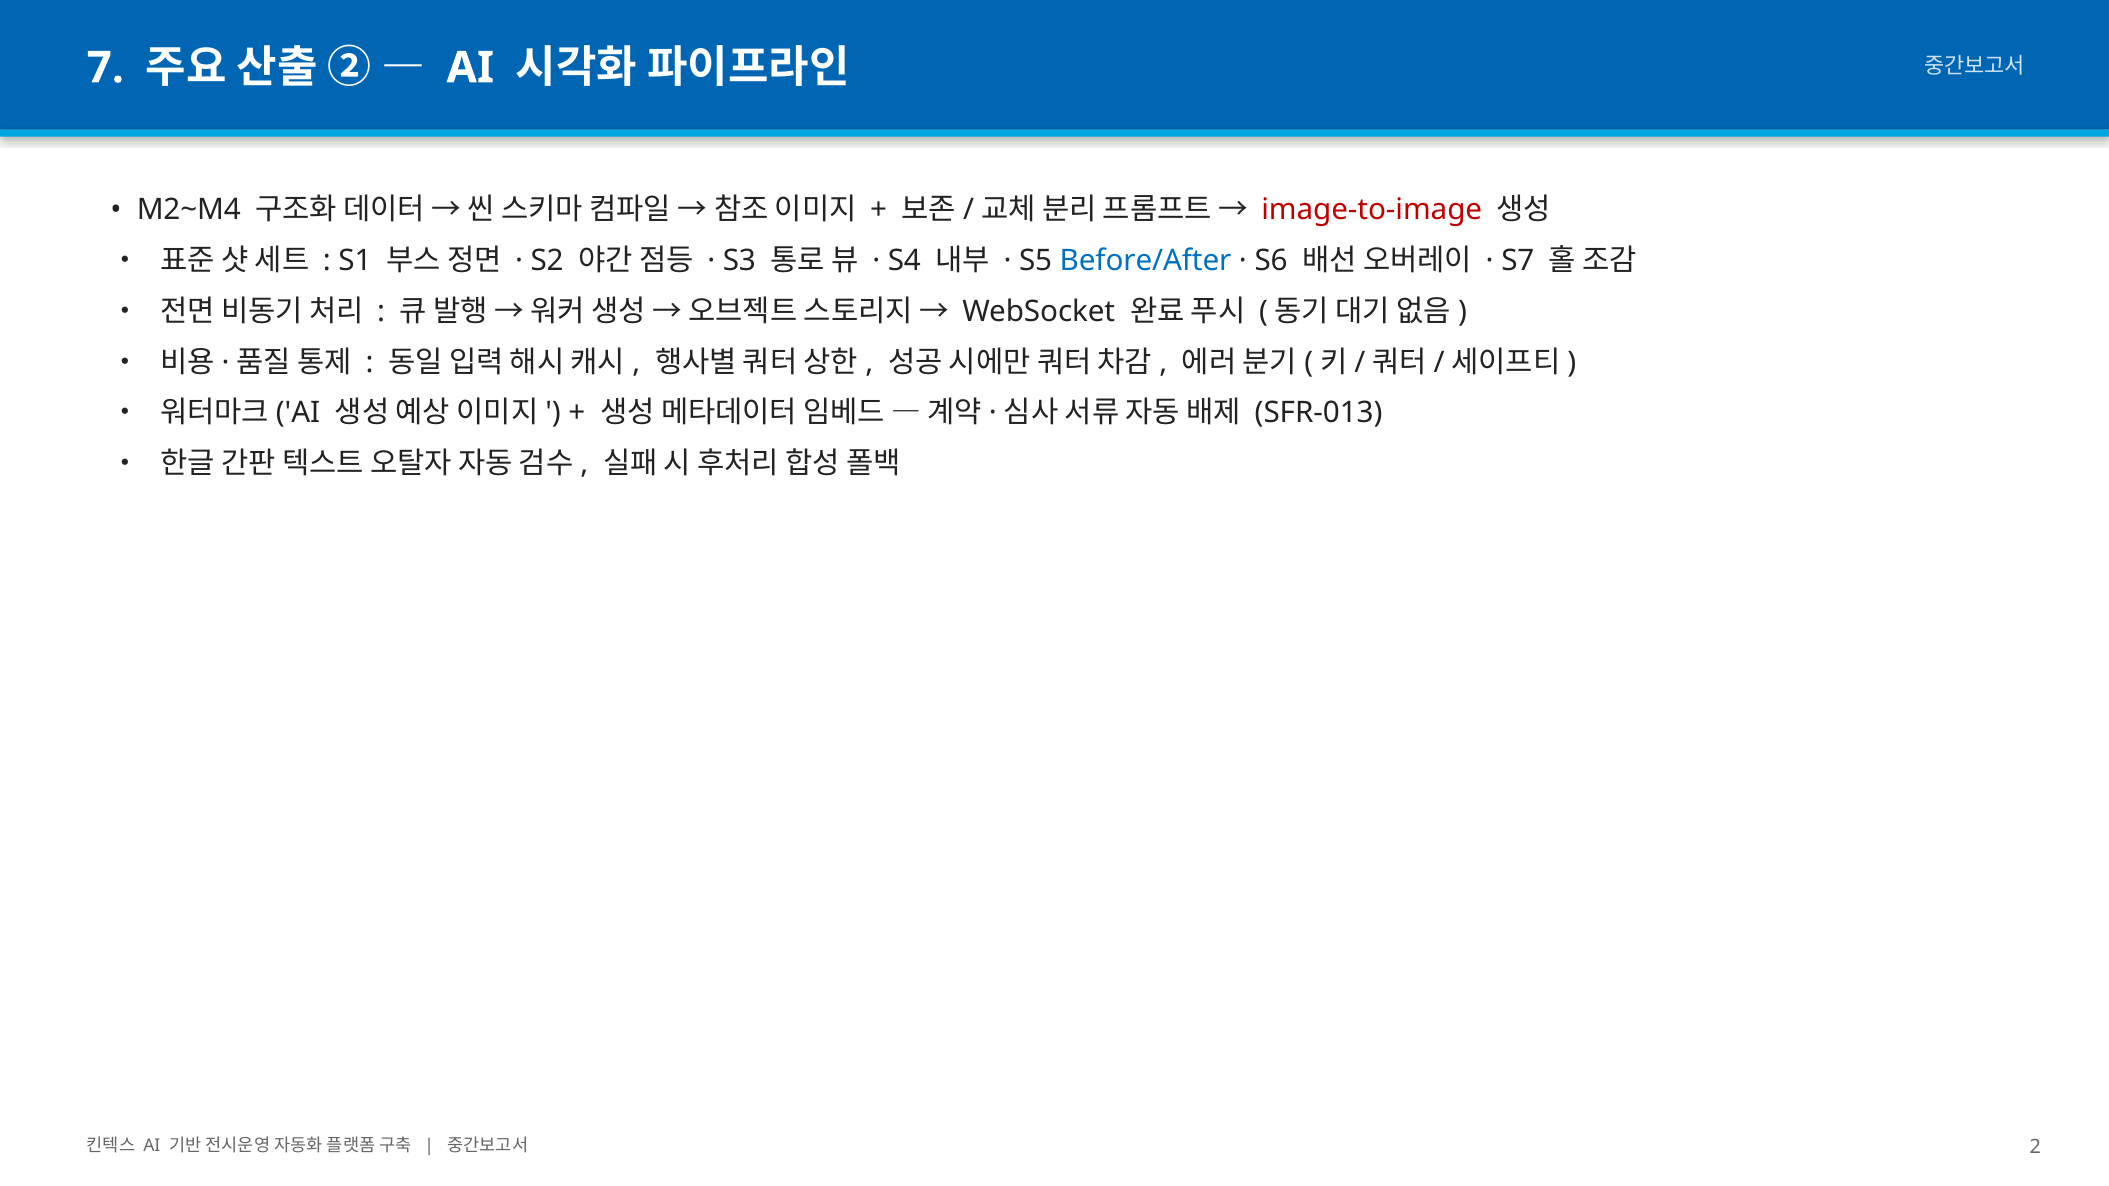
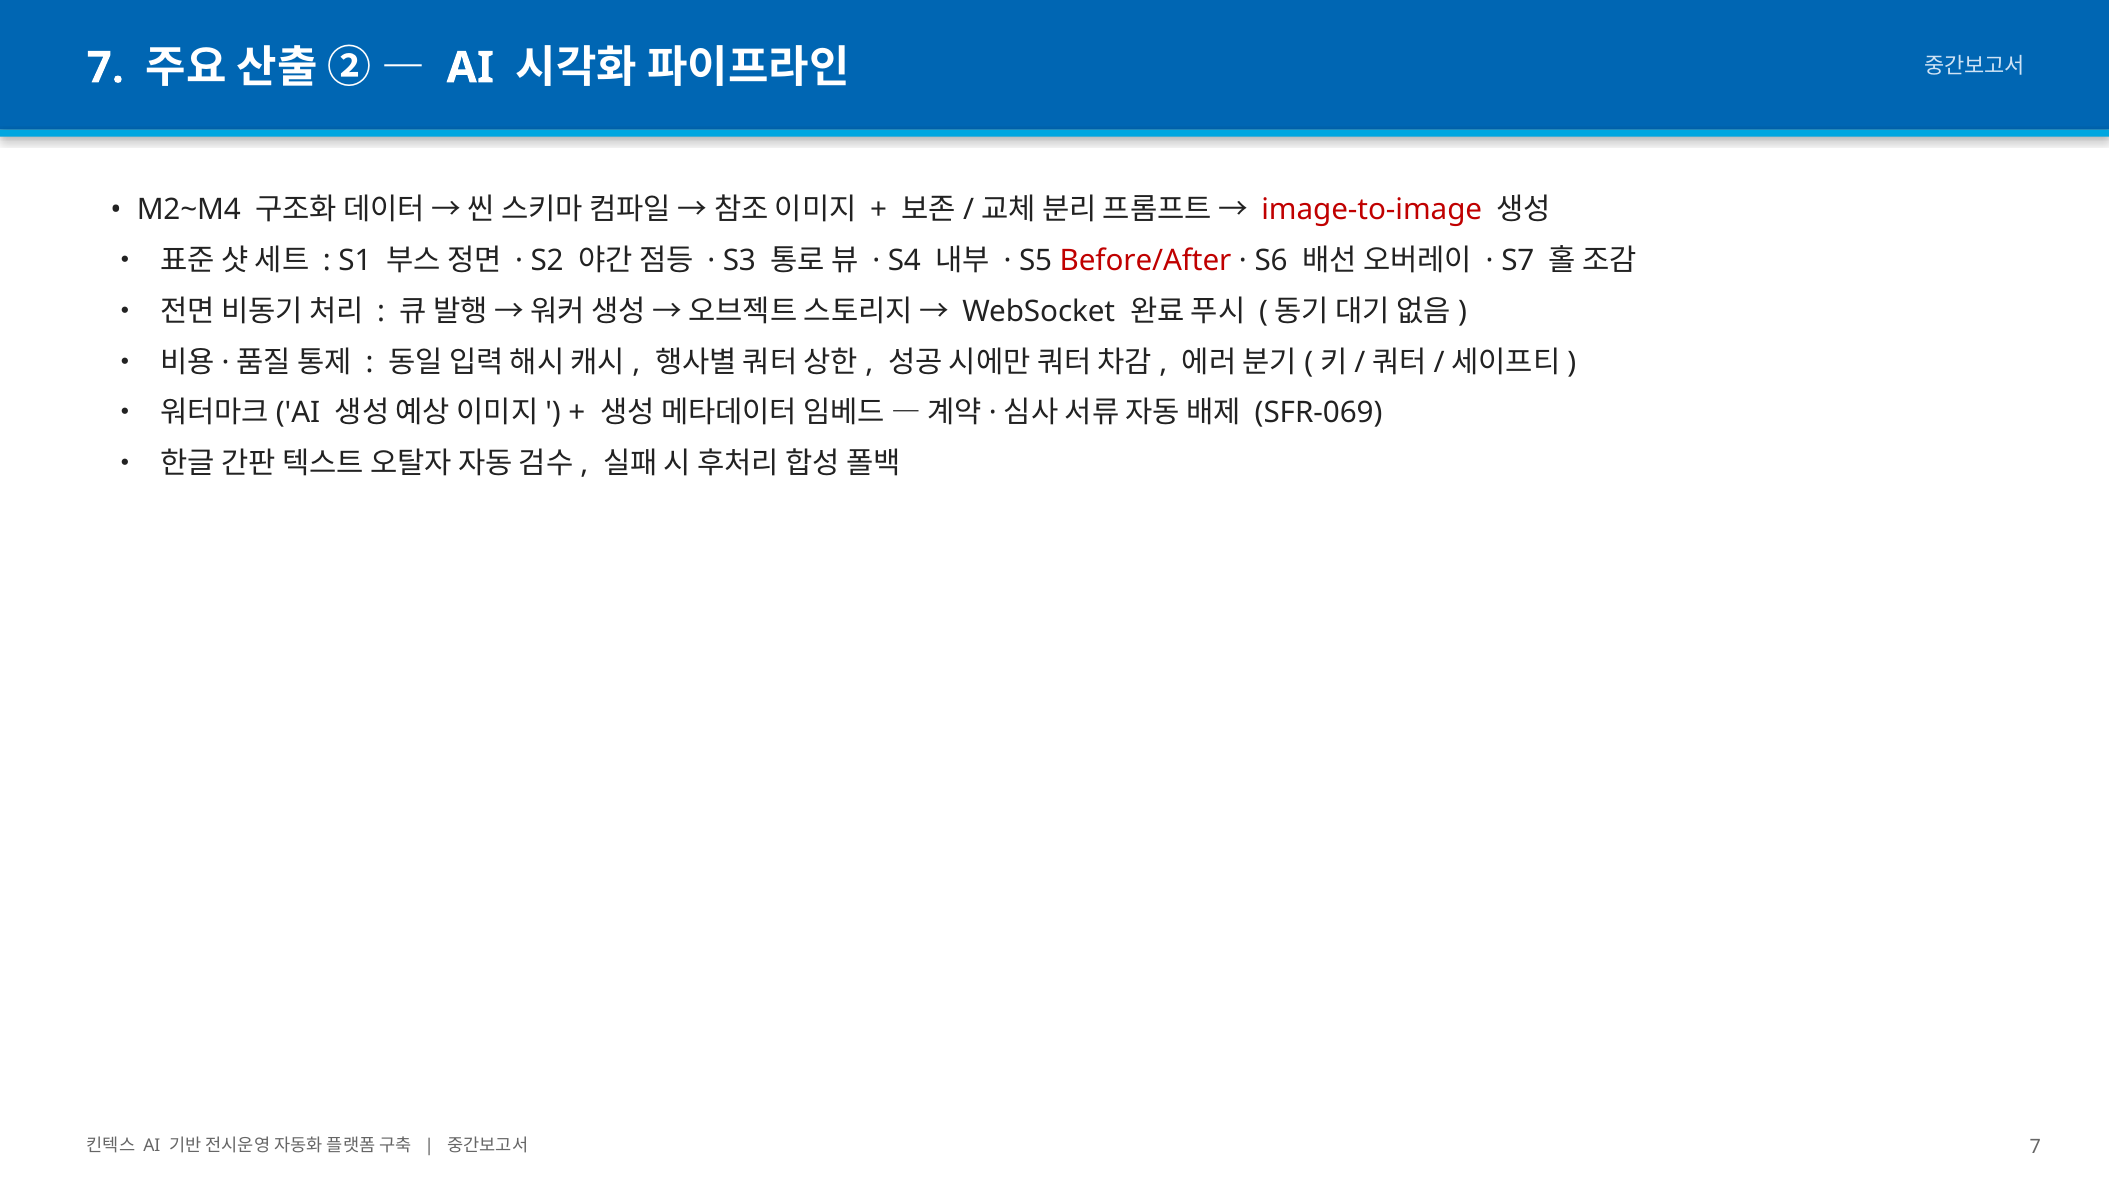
Before/After colour: blue -> red (1146, 260)
SFR-013: SFR-013 -> SFR-069 (1319, 413)
2: 2 -> 7 (2035, 1147)
